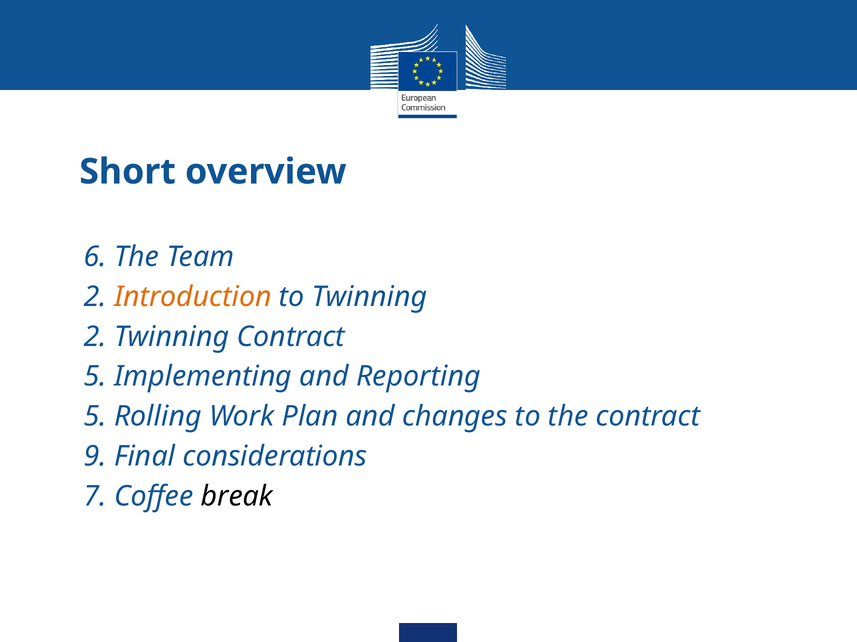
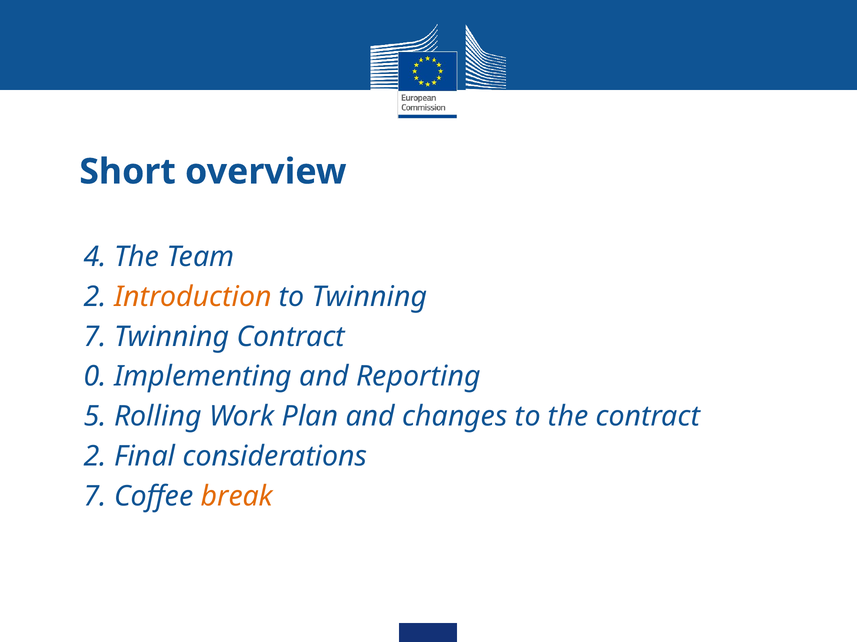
6: 6 -> 4 (95, 257)
2: 2 -> 7 (95, 337)
5: 5 -> 0 (95, 377)
9: 9 -> 2 (95, 457)
break colour: black -> orange (237, 497)
